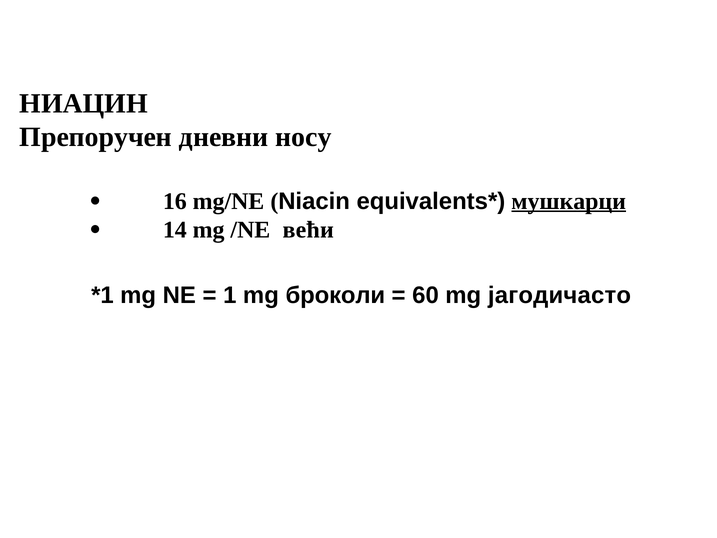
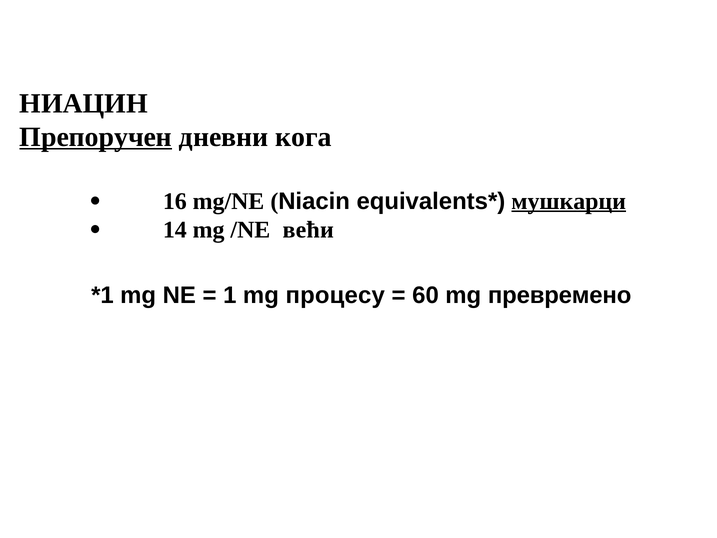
Препоручен underline: none -> present (96, 137)
носу: носу -> кога (304, 137)
броколи: броколи -> процесу (335, 295)
јагодичасто: јагодичасто -> превремено (560, 295)
